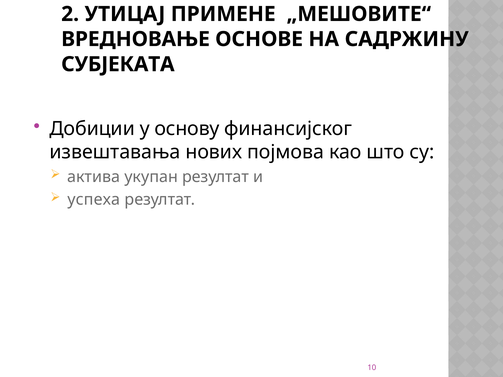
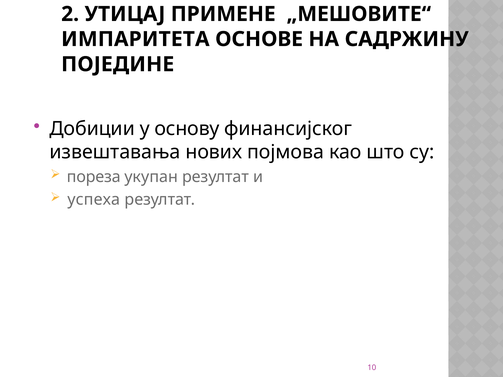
ВРЕДНОВАЊЕ: ВРЕДНОВАЊЕ -> ИМПАРИТЕТА (135, 39)
СУБЈЕКАТА: СУБЈЕКАТА -> ПОЈЕДИНЕ (118, 64)
актива: актива -> пореза (94, 177)
